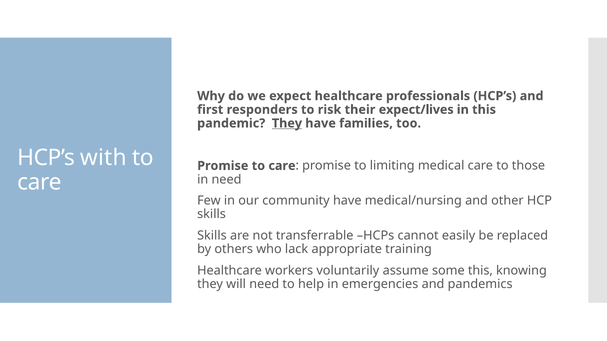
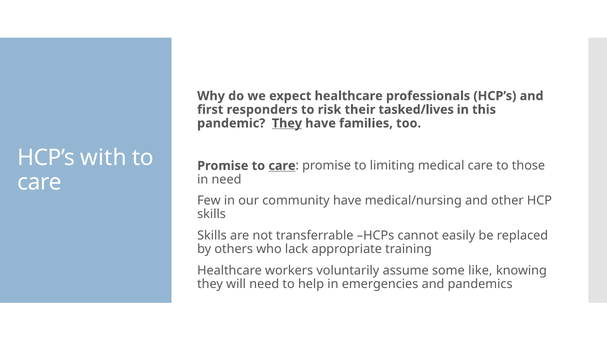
expect/lives: expect/lives -> tasked/lives (416, 110)
care underline: none -> present (282, 166)
some this: this -> like (480, 271)
